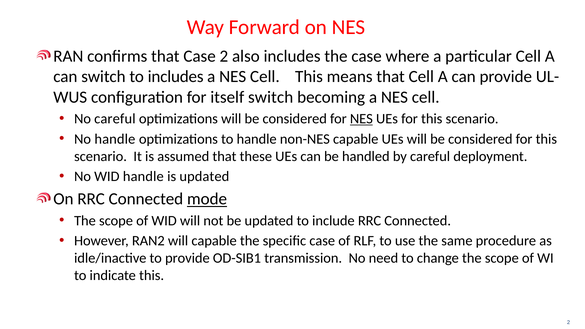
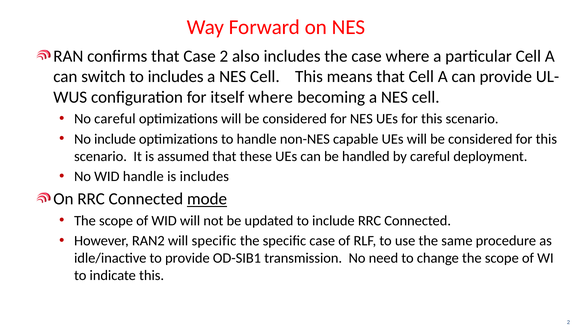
itself switch: switch -> where (271, 97)
NES underline: present -> none (361, 119)
No handle: handle -> include (115, 139)
is updated: updated -> includes (204, 177)
will capable: capable -> specific (214, 241)
